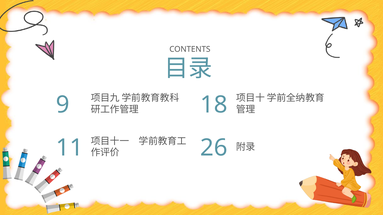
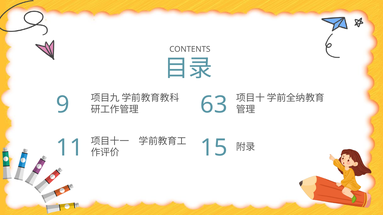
18: 18 -> 63 (214, 105)
26: 26 -> 15 (214, 148)
